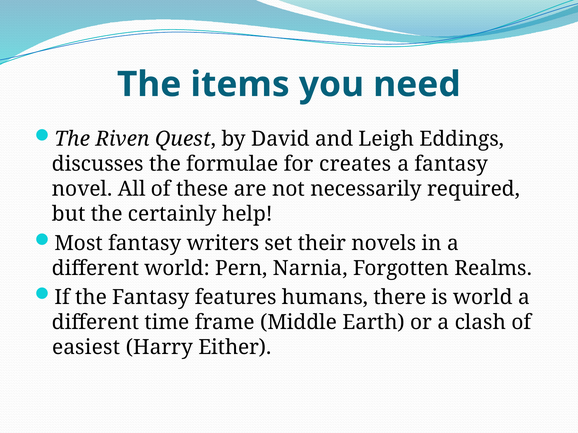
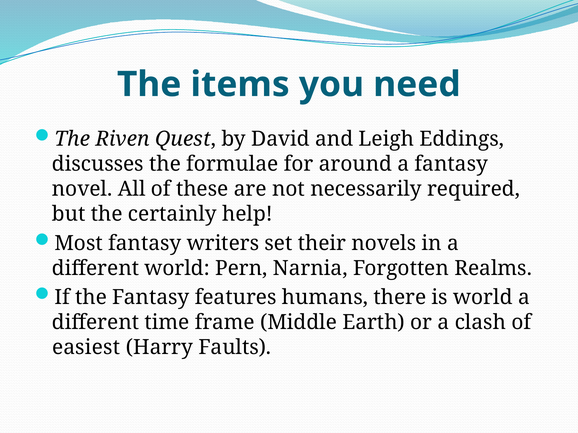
creates: creates -> around (355, 164)
Either: Either -> Faults (235, 348)
